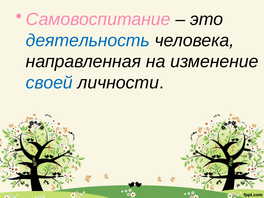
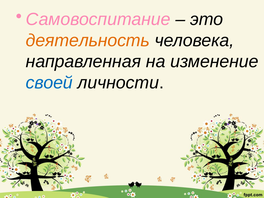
деятельность colour: blue -> orange (88, 40)
